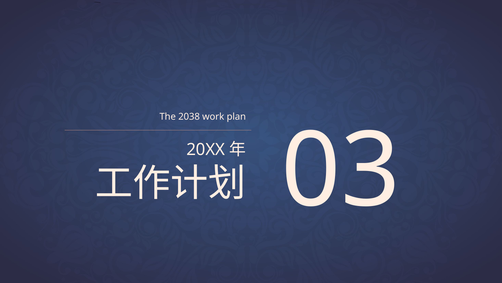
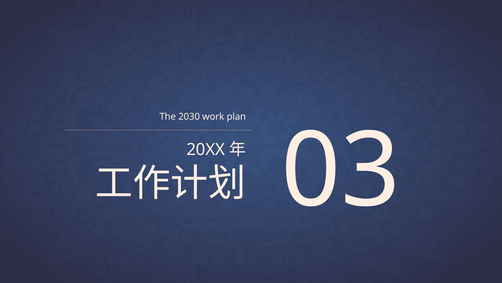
2038: 2038 -> 2030 (189, 116)
